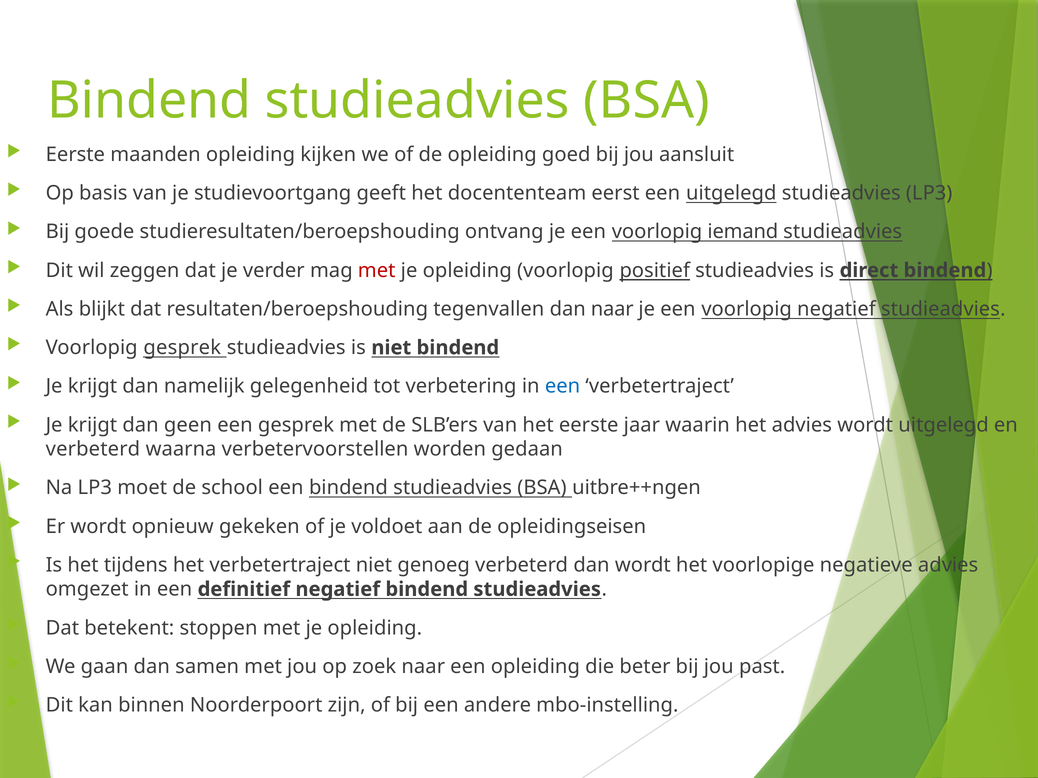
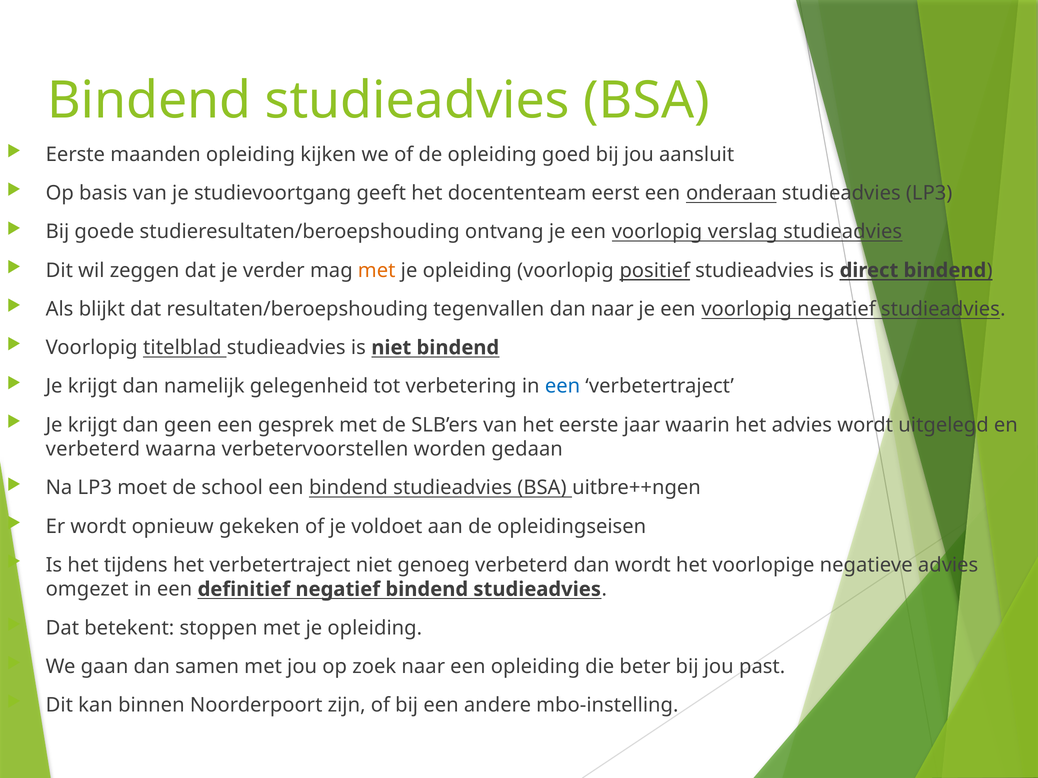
een uitgelegd: uitgelegd -> onderaan (731, 193)
iemand: iemand -> verslag (743, 232)
met colour: red -> orange (377, 271)
Voorlopig gesprek: gesprek -> titelblad (182, 348)
